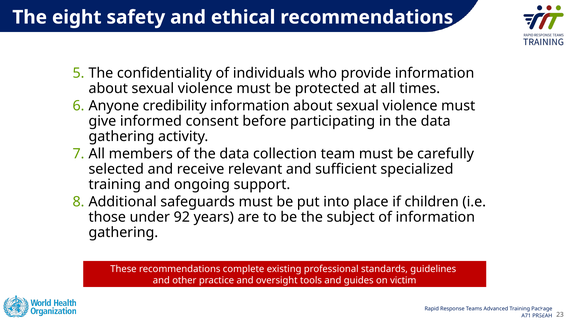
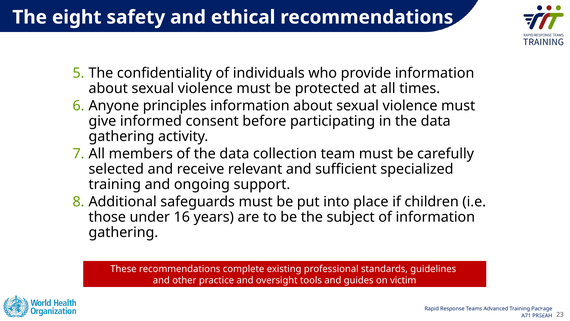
credibility: credibility -> principles (175, 106)
92: 92 -> 16 (182, 217)
